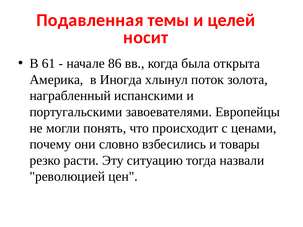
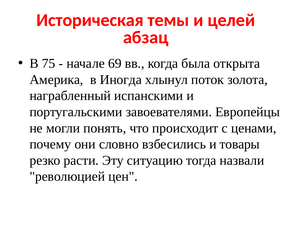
Подавленная: Подавленная -> Историческая (90, 20)
носит: носит -> абзац (146, 37)
61: 61 -> 75 (49, 64)
86: 86 -> 69 (115, 64)
